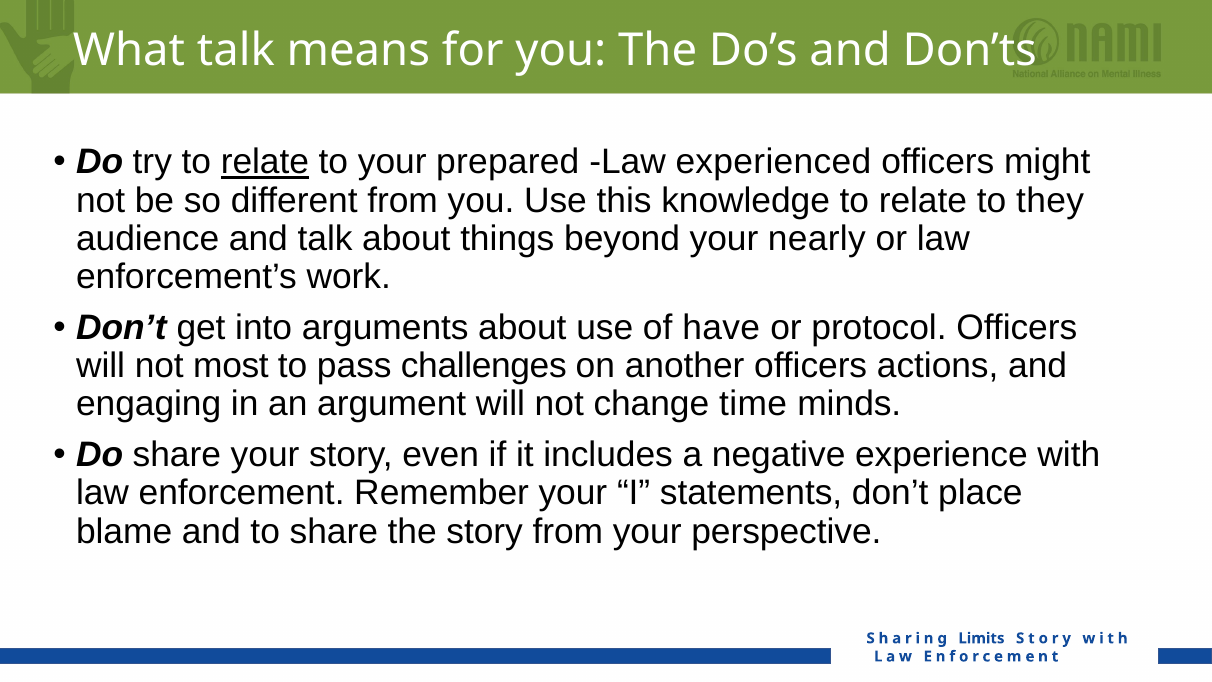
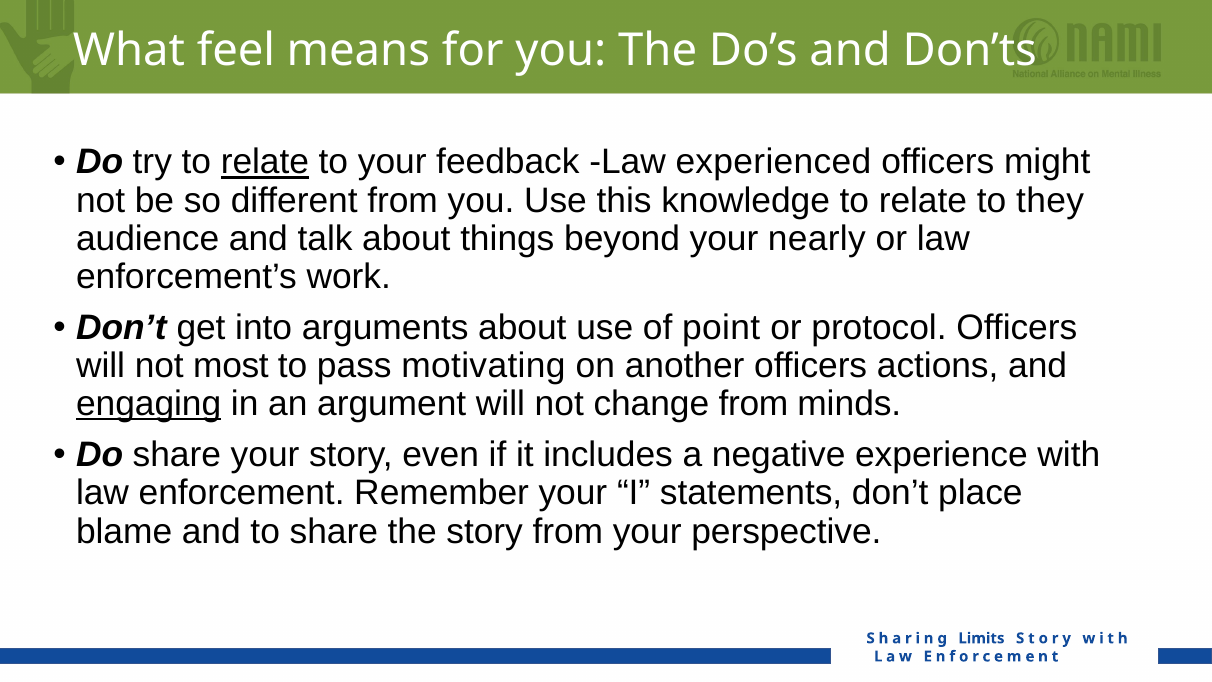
What talk: talk -> feel (236, 50)
prepared: prepared -> feedback (508, 162)
have: have -> point (721, 328)
challenges: challenges -> motivating (483, 366)
engaging underline: none -> present (149, 404)
change time: time -> from (753, 404)
